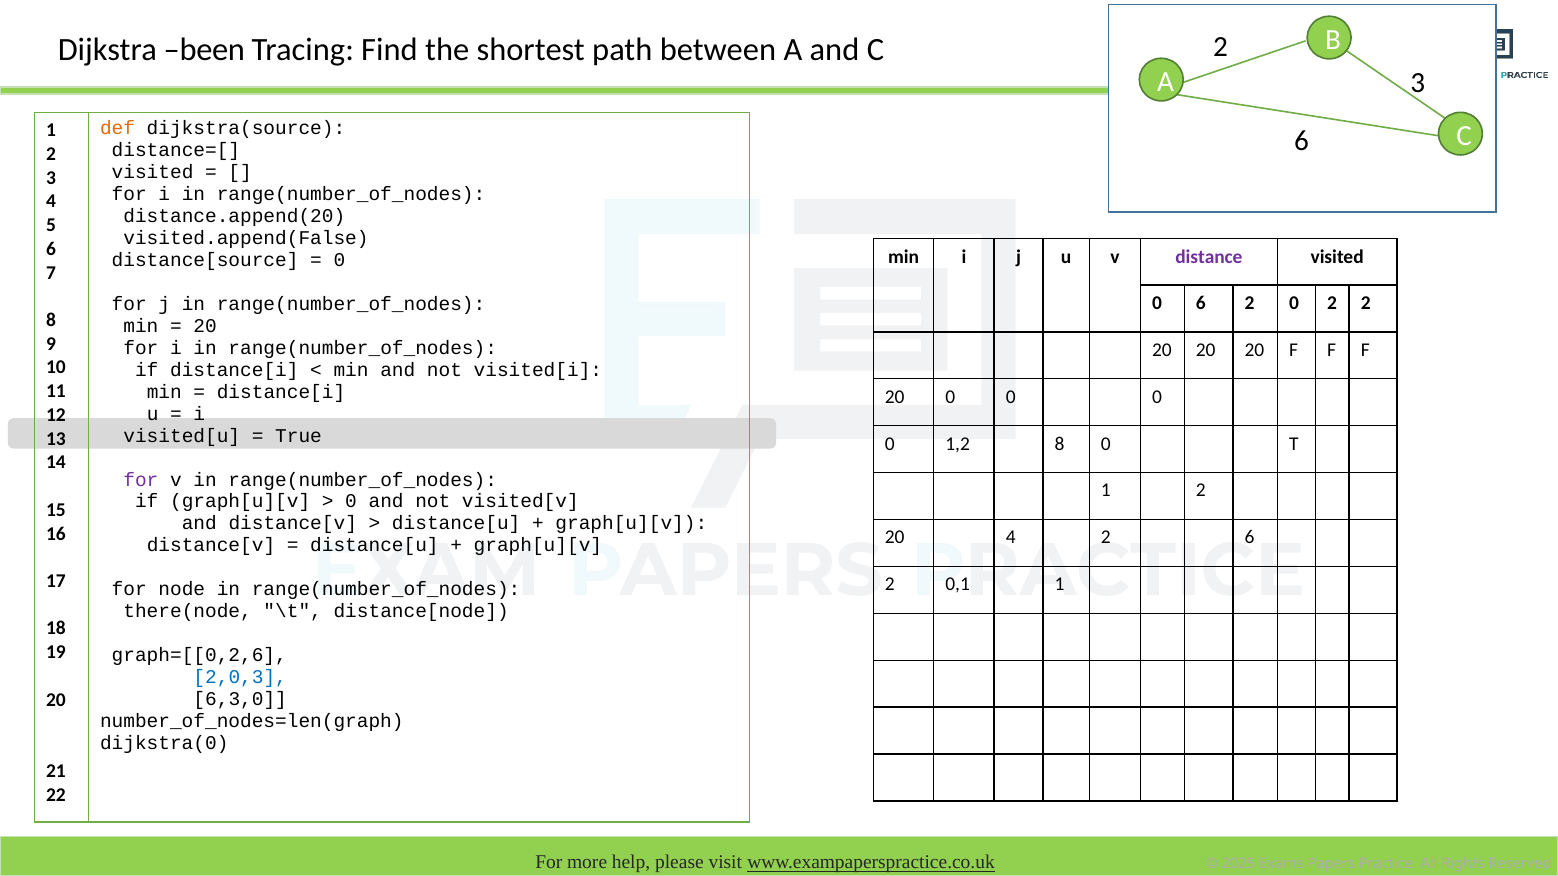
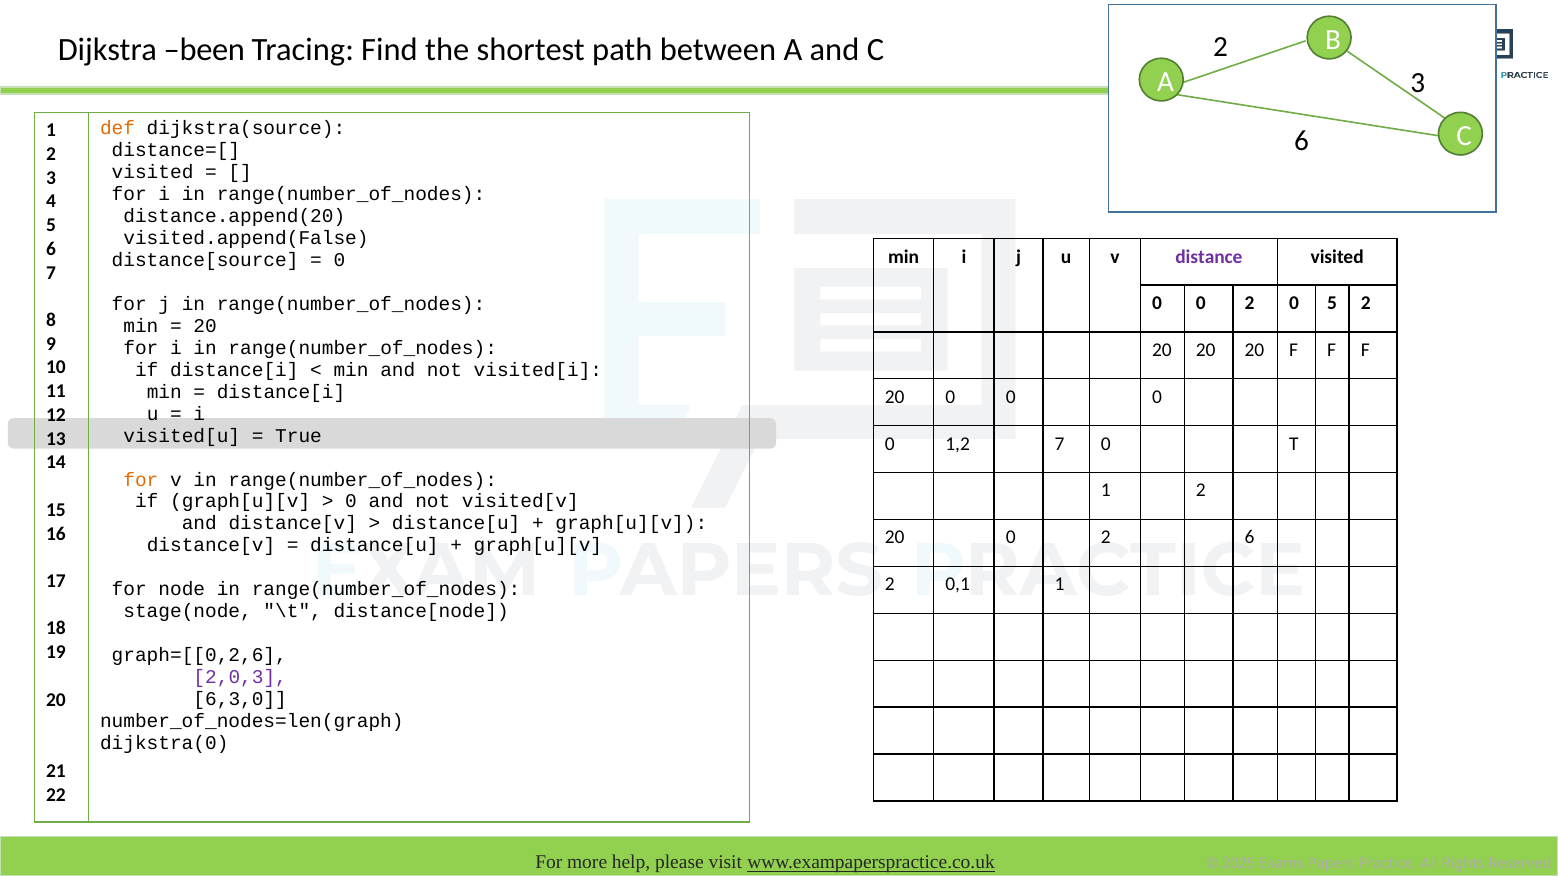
6: 6 -> 0 (1201, 303)
0 2: 2 -> 5 (1332, 303)
1,2 8: 8 -> 7 (1060, 444)
for colour: purple -> orange (141, 480)
4: 4 -> 0 (1011, 538)
there(node: there(node -> stage(node (188, 612)
2,0,3 colour: blue -> purple (240, 678)
